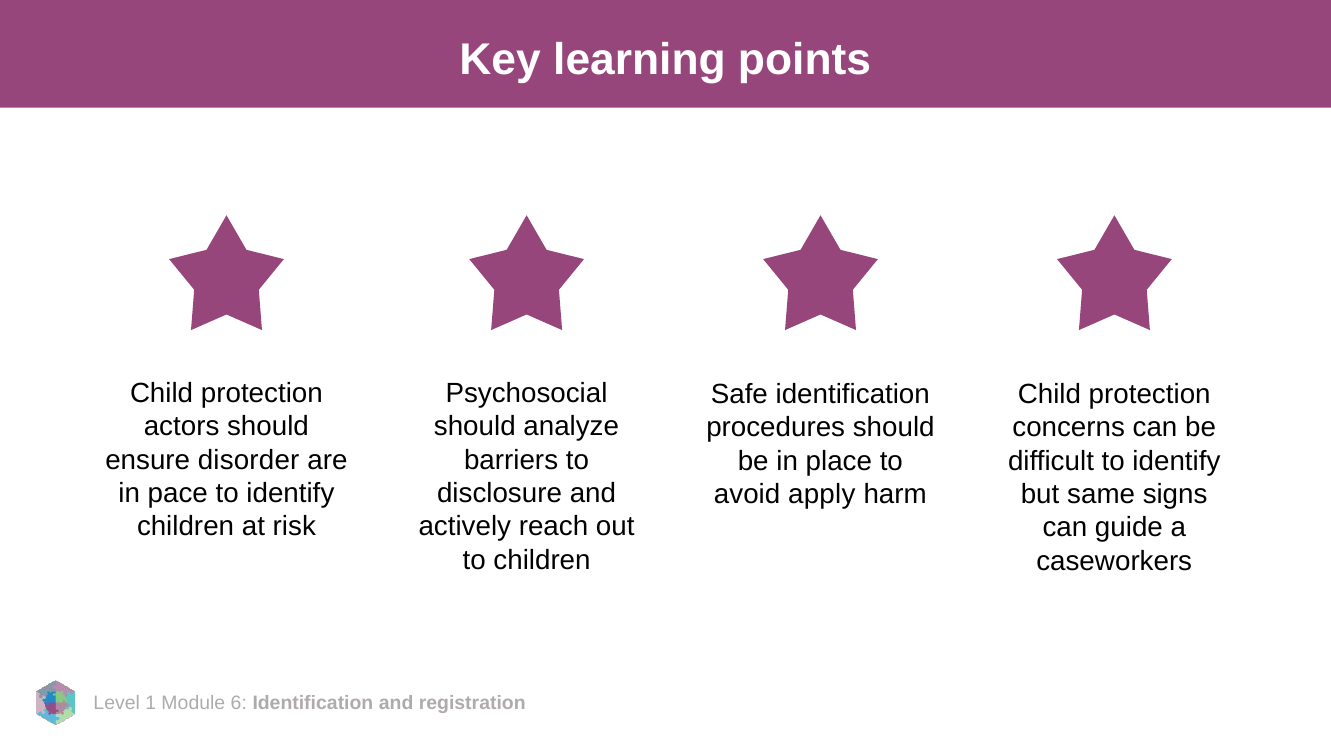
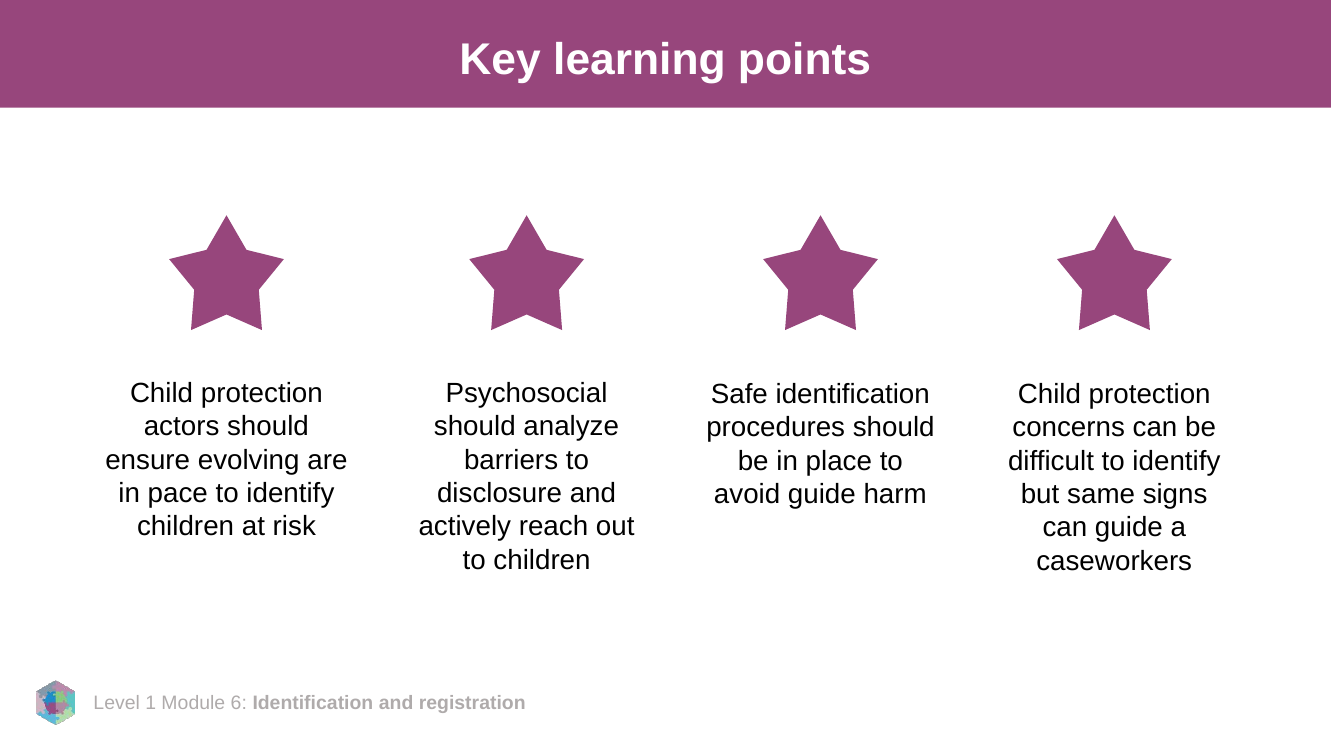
disorder: disorder -> evolving (249, 460)
avoid apply: apply -> guide (822, 494)
